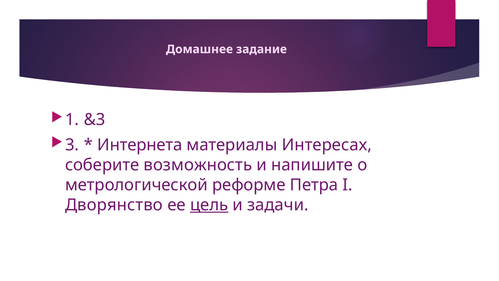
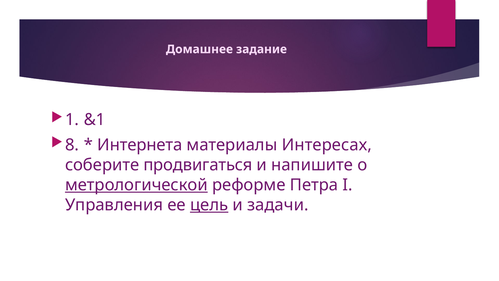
&3: &3 -> &1 (95, 120)
3: 3 -> 8 (72, 145)
возможность: возможность -> продвигаться (198, 165)
метрологической underline: none -> present (136, 185)
Дворянство: Дворянство -> Управления (114, 205)
